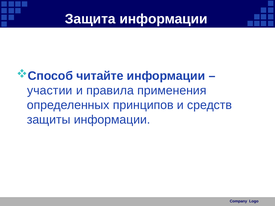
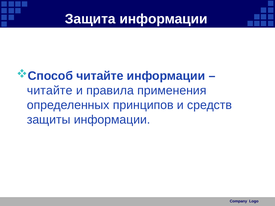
участии: участии -> читайте (50, 91)
